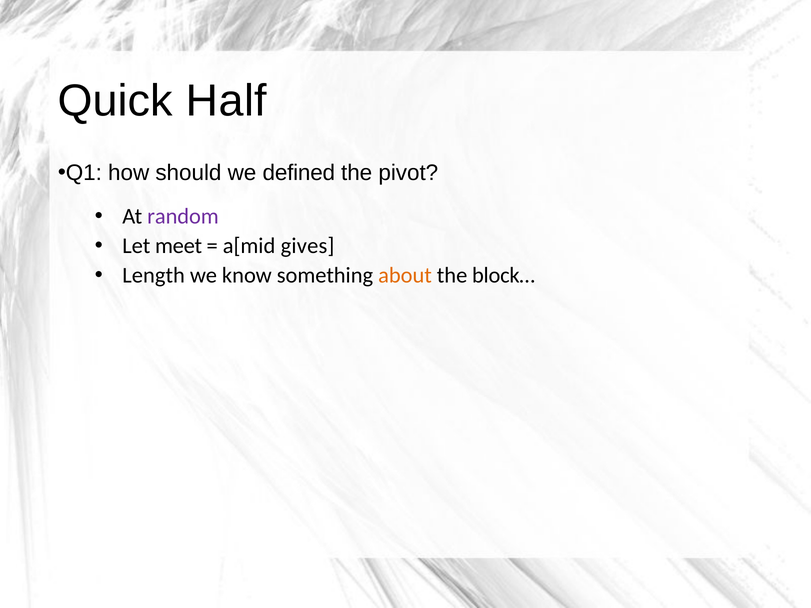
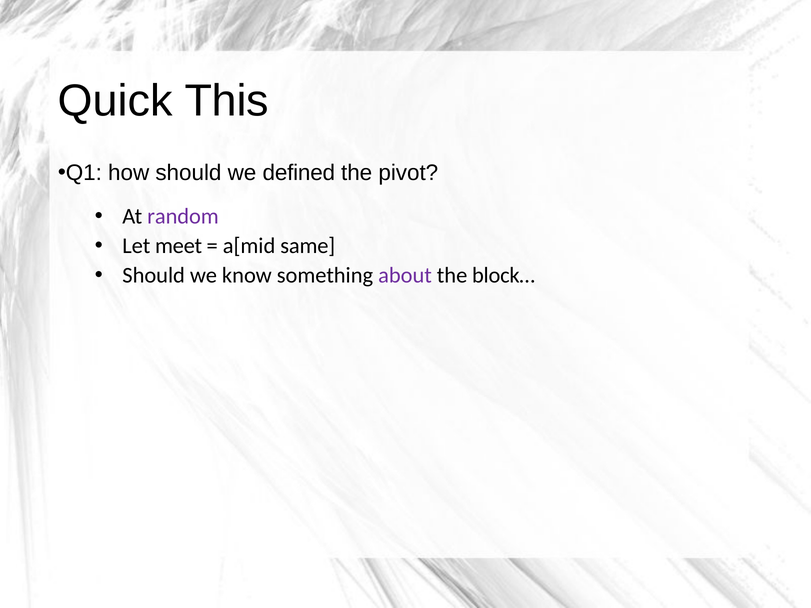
Half: Half -> This (227, 101)
gives: gives -> same (308, 246)
Length: Length -> Should (154, 275)
about colour: orange -> purple (405, 275)
